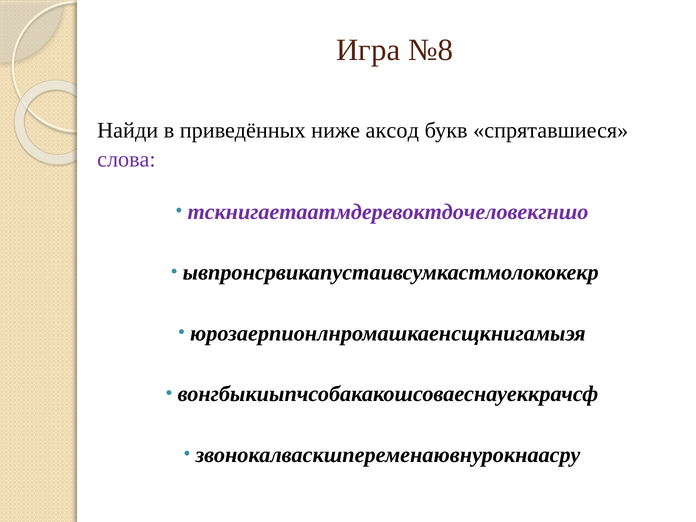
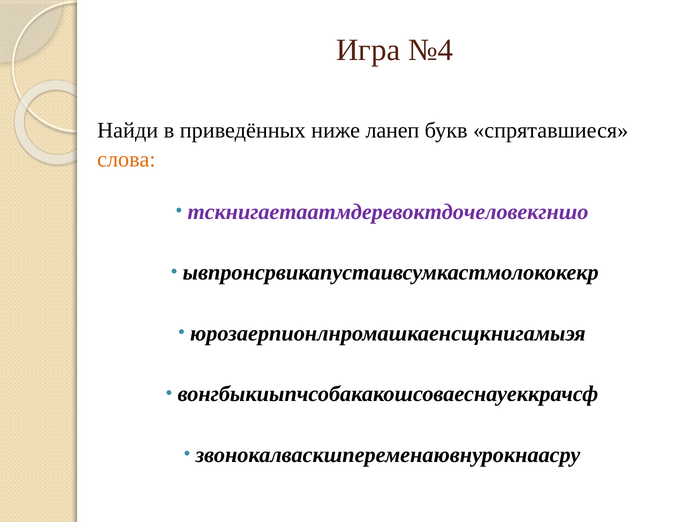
№8: №8 -> №4 (431, 50)
аксод: аксод -> ланеп (392, 131)
слова colour: purple -> orange (126, 159)
